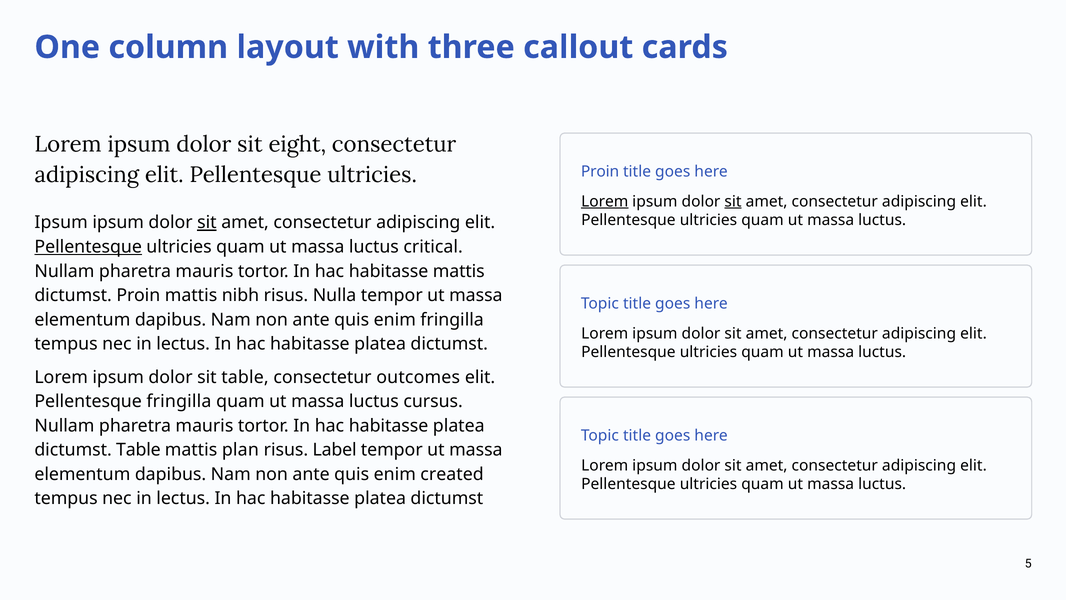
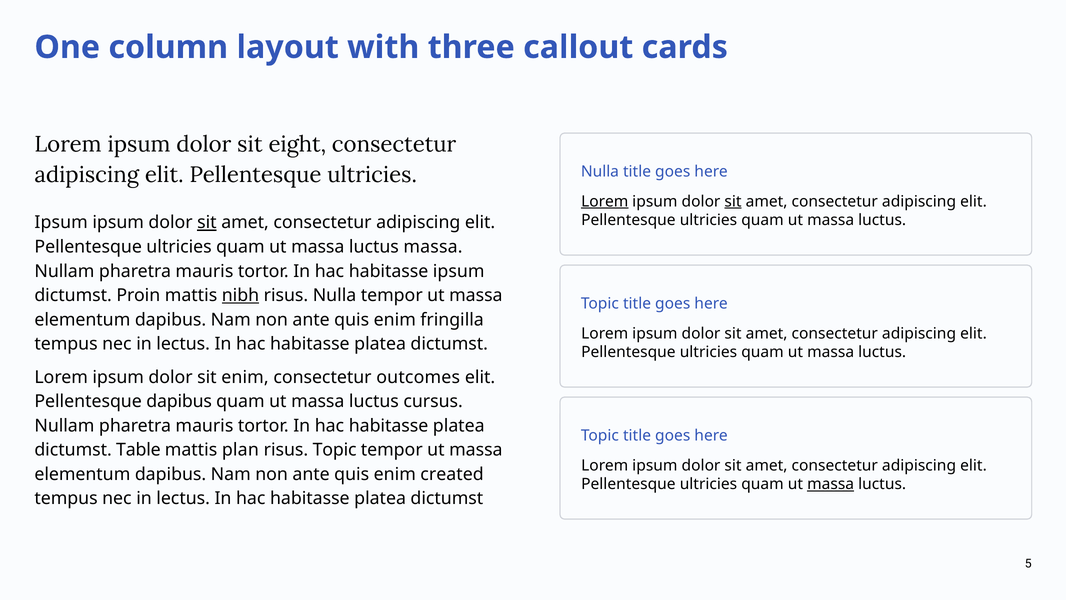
Proin: Proin -> Nulla (600, 172)
Pellentesque underline: present -> none (88, 247)
luctus critical: critical -> massa (433, 247)
habitasse mattis: mattis -> ipsum (459, 271)
nibh underline: none -> present (240, 295)
sit table: table -> enim (245, 377)
Pellentesque fringilla: fringilla -> dapibus (179, 401)
risus Label: Label -> Topic (335, 450)
massa underline: none -> present (831, 484)
